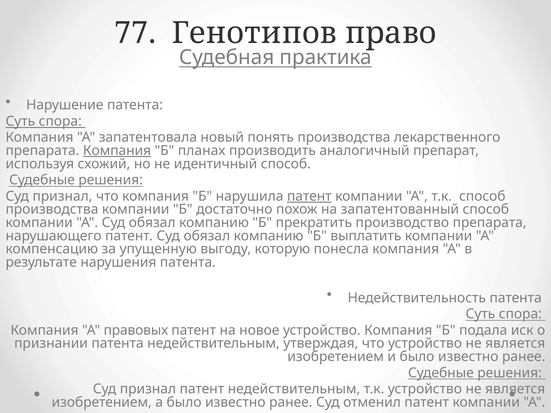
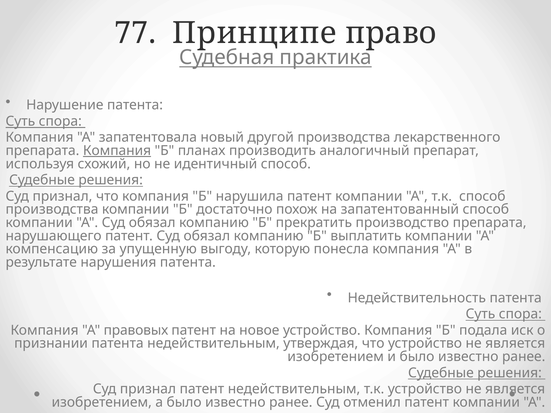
Генотипов: Генотипов -> Принципе (254, 33)
понять: понять -> другой (271, 137)
патент underline: present -> none (309, 196)
